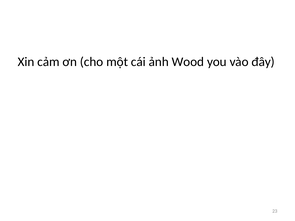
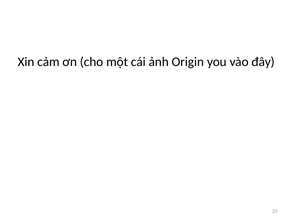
Wood: Wood -> Origin (188, 62)
